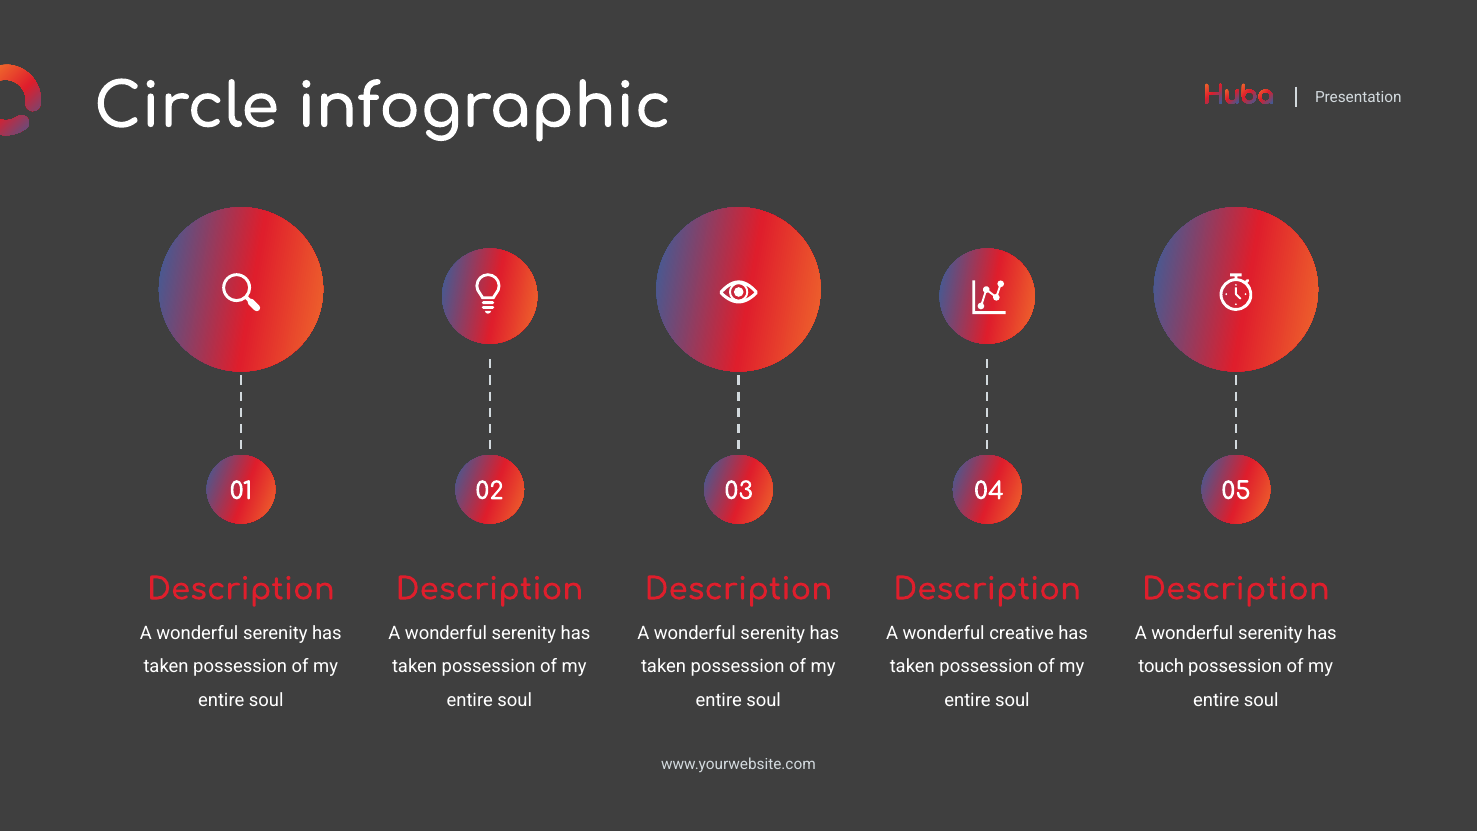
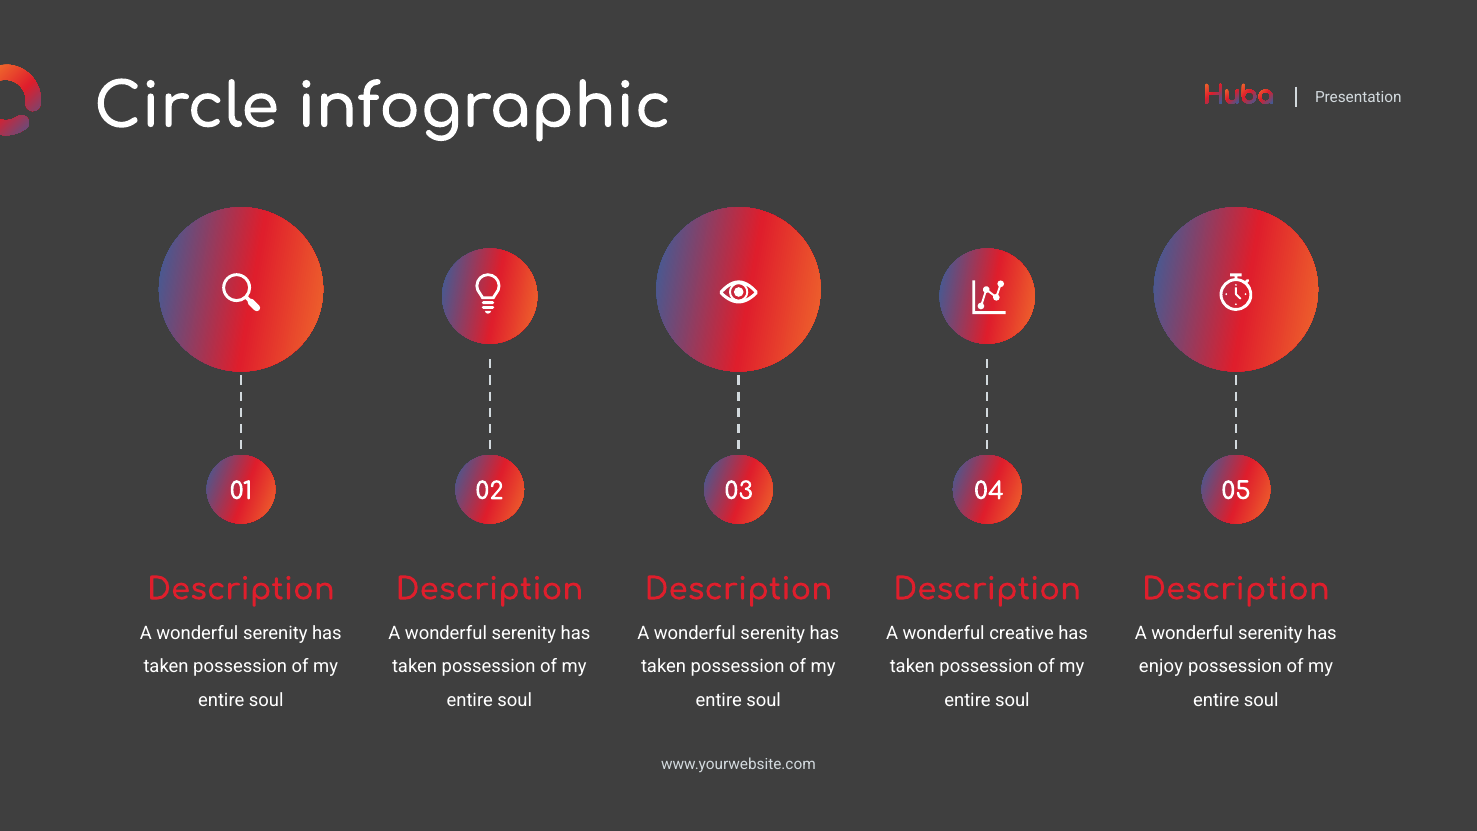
touch: touch -> enjoy (1161, 667)
